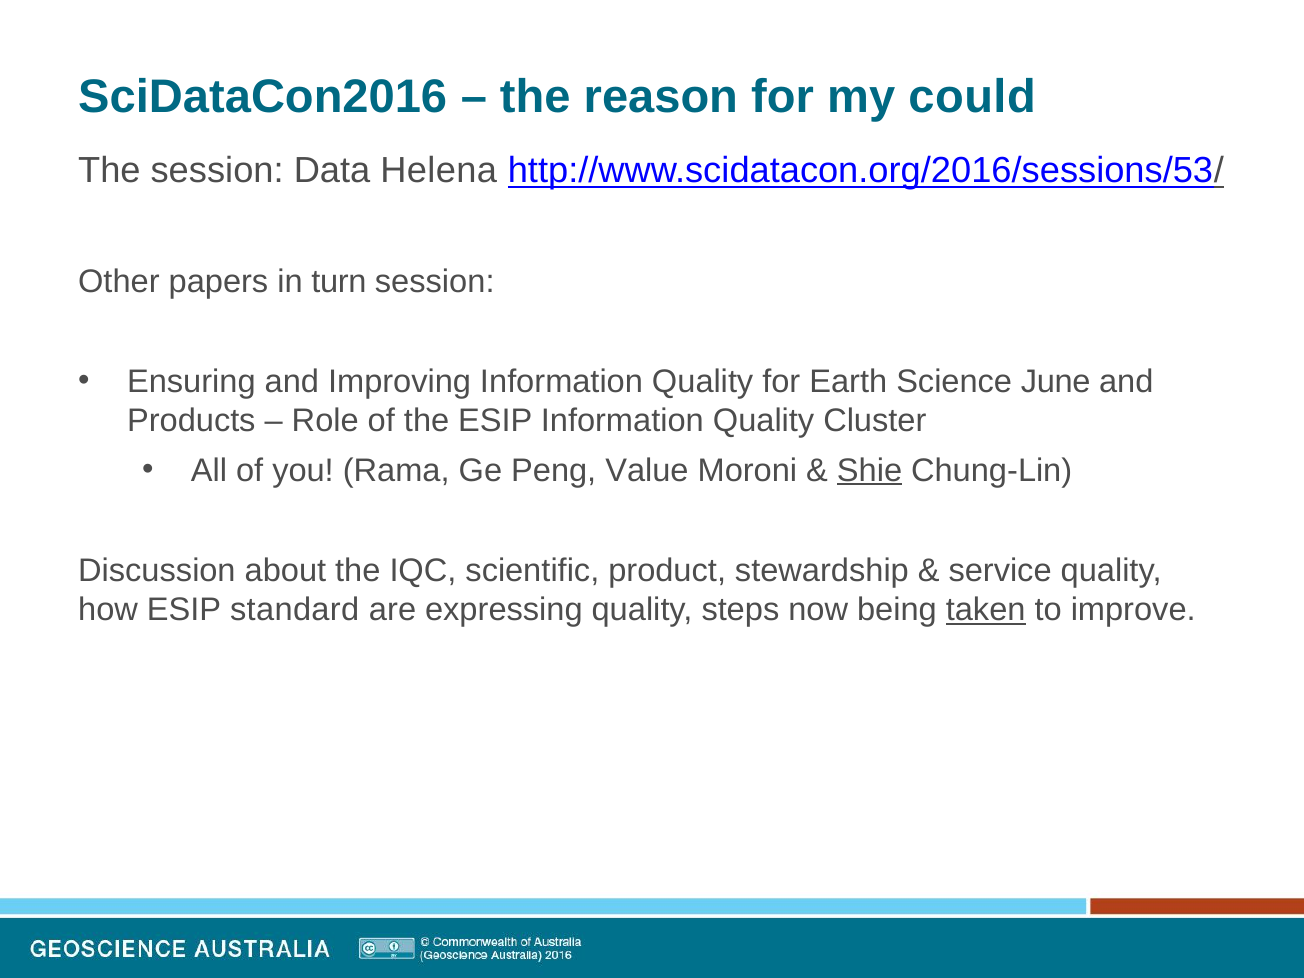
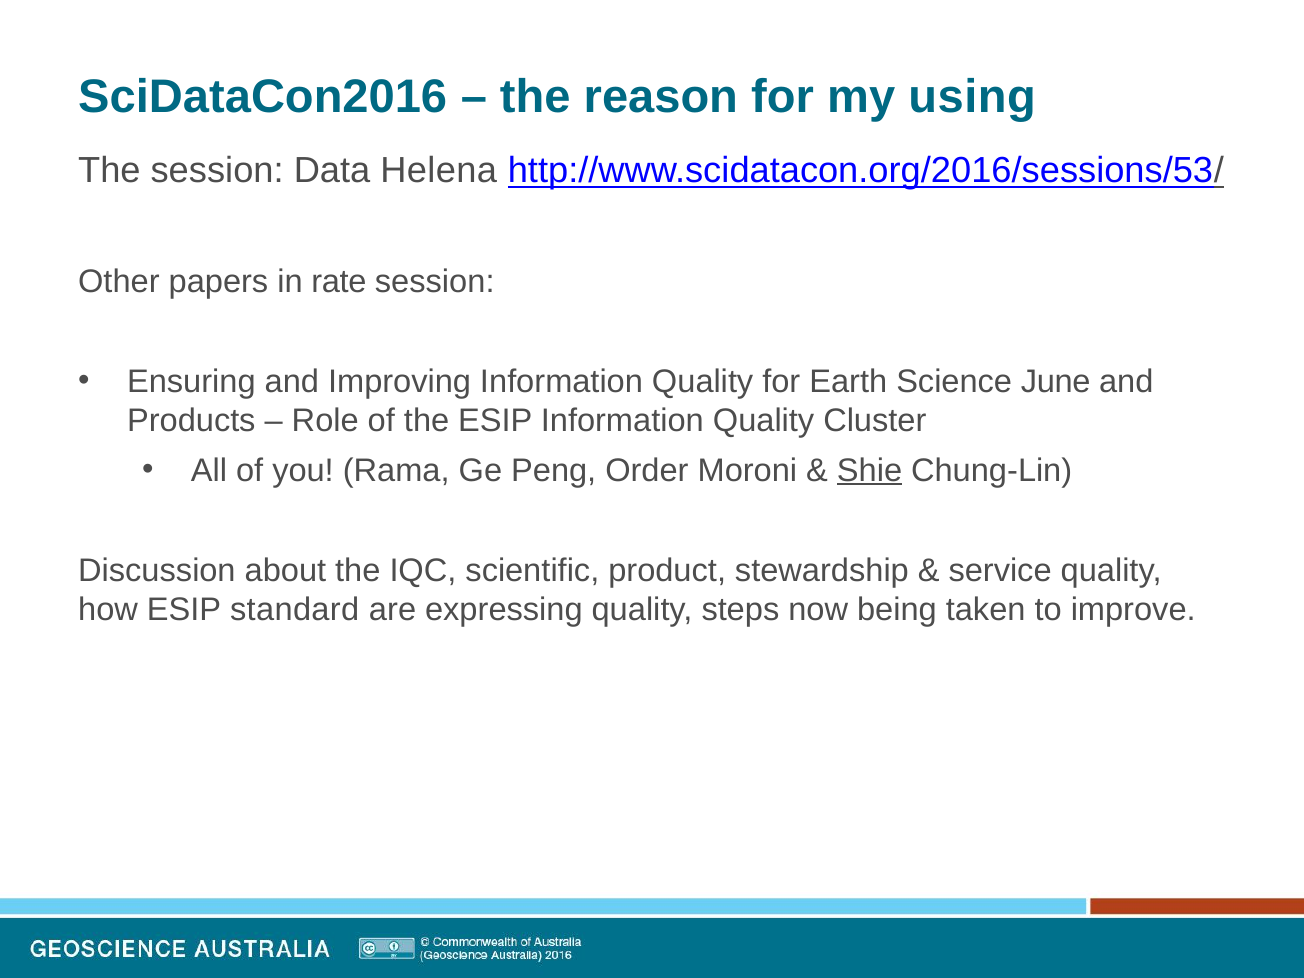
could: could -> using (972, 97)
turn: turn -> rate (339, 281)
Value: Value -> Order (647, 470)
taken underline: present -> none (986, 610)
